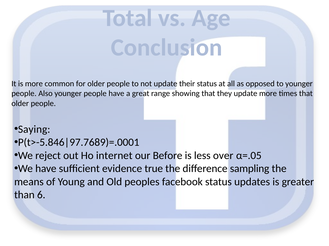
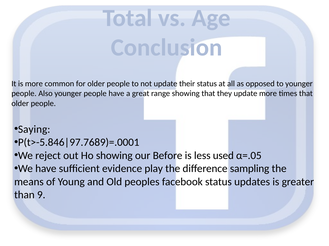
Ho internet: internet -> showing (114, 156)
over: over -> used (223, 156)
true: true -> play (154, 169)
6: 6 -> 9 (41, 195)
